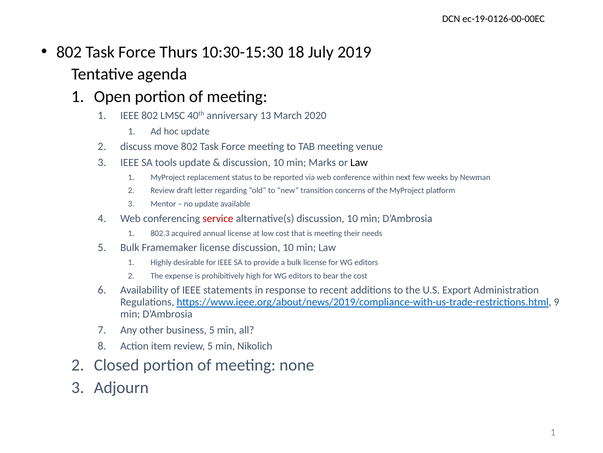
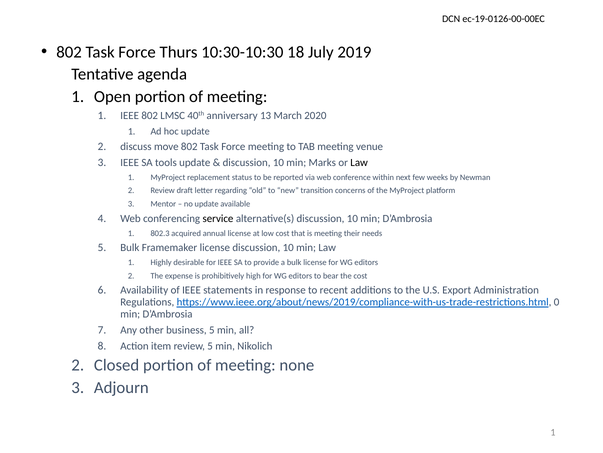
10:30-15:30: 10:30-15:30 -> 10:30-10:30 (242, 52)
service colour: red -> black (218, 218)
9: 9 -> 0 (557, 302)
